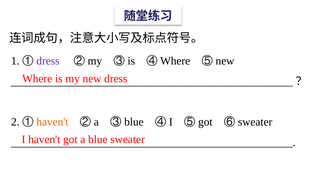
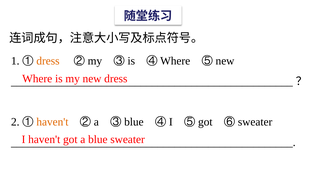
dress colour: purple -> orange (48, 61)
